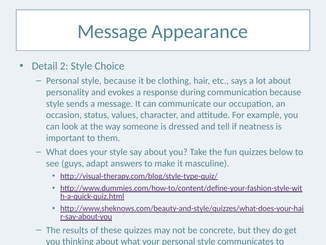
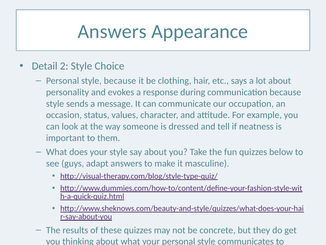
Message: Message -> Answers (112, 32)
